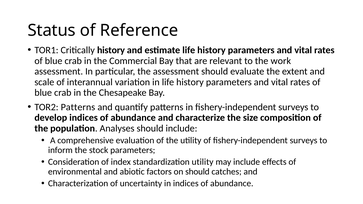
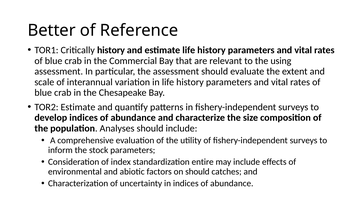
Status: Status -> Better (52, 30)
work: work -> using (281, 61)
TOR2 Patterns: Patterns -> Estimate (78, 107)
standardization utility: utility -> entire (203, 162)
